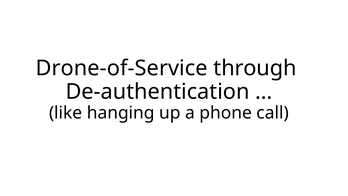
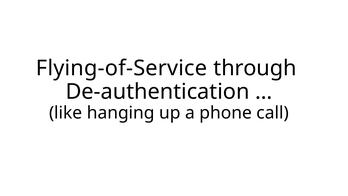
Drone-of-Service: Drone-of-Service -> Flying-of-Service (122, 68)
